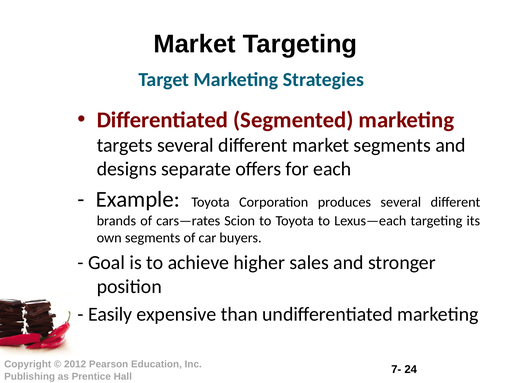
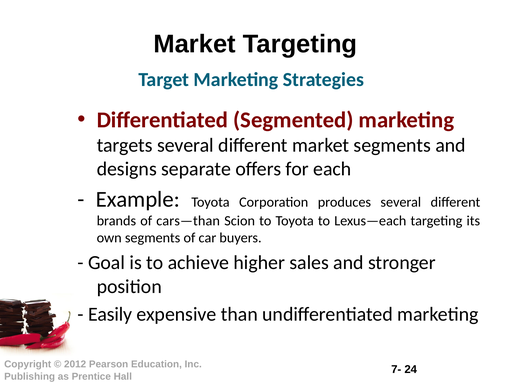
cars—rates: cars—rates -> cars—than (188, 221)
